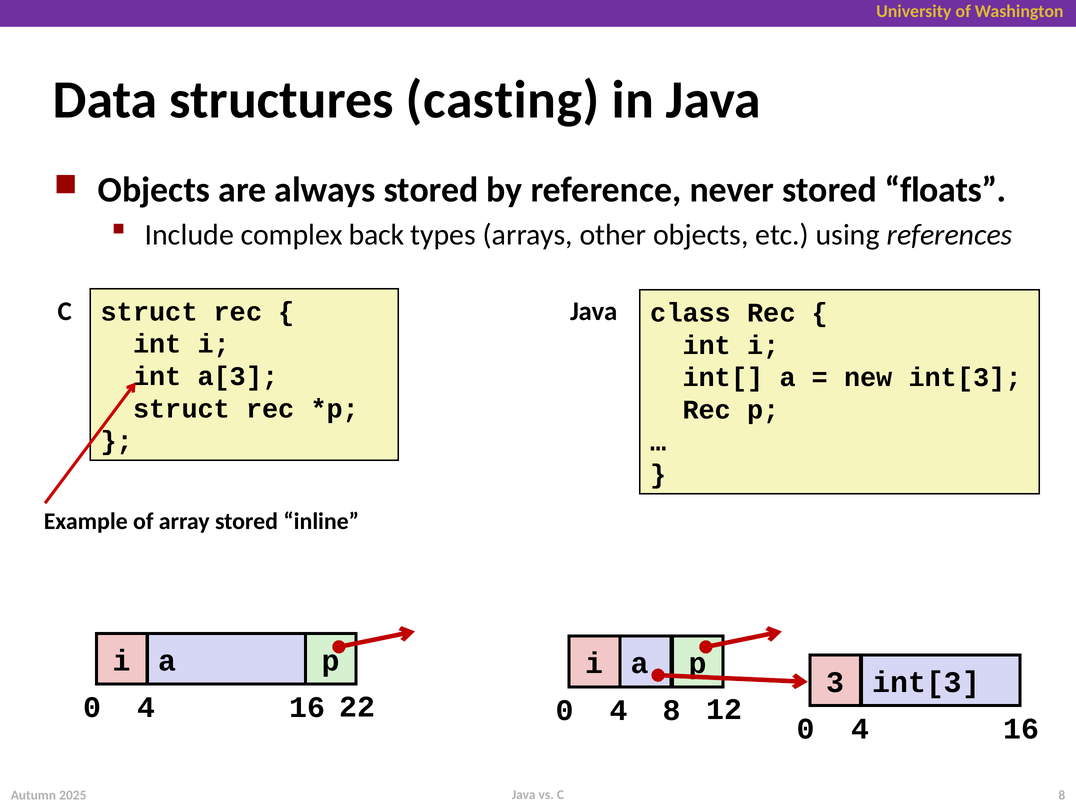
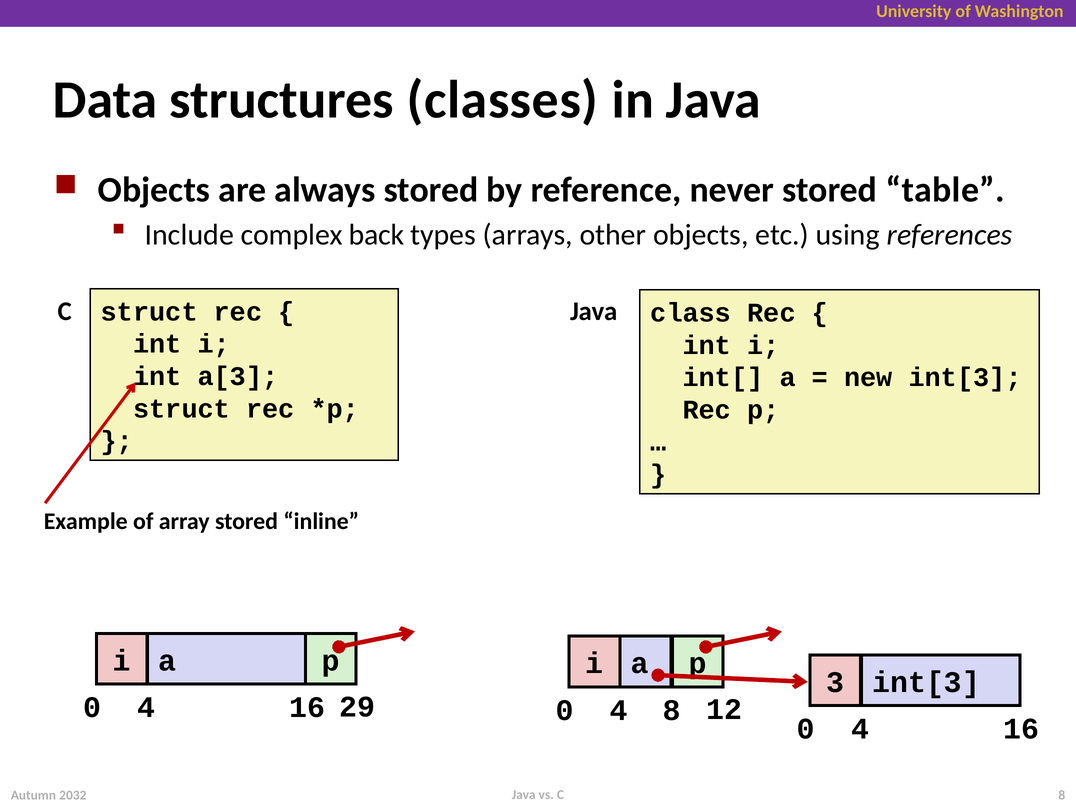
casting: casting -> classes (503, 100)
floats: floats -> table (945, 190)
22: 22 -> 29 (357, 707)
2025: 2025 -> 2032 (73, 795)
